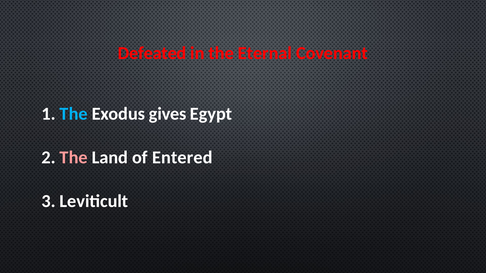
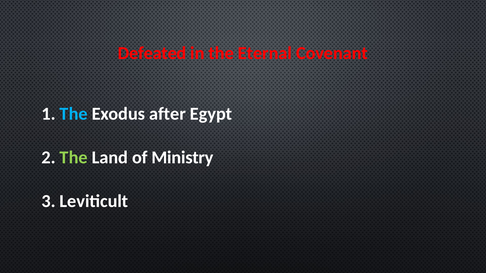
gives: gives -> after (168, 114)
The colour: pink -> light green (74, 158)
Entered: Entered -> Ministry (183, 158)
